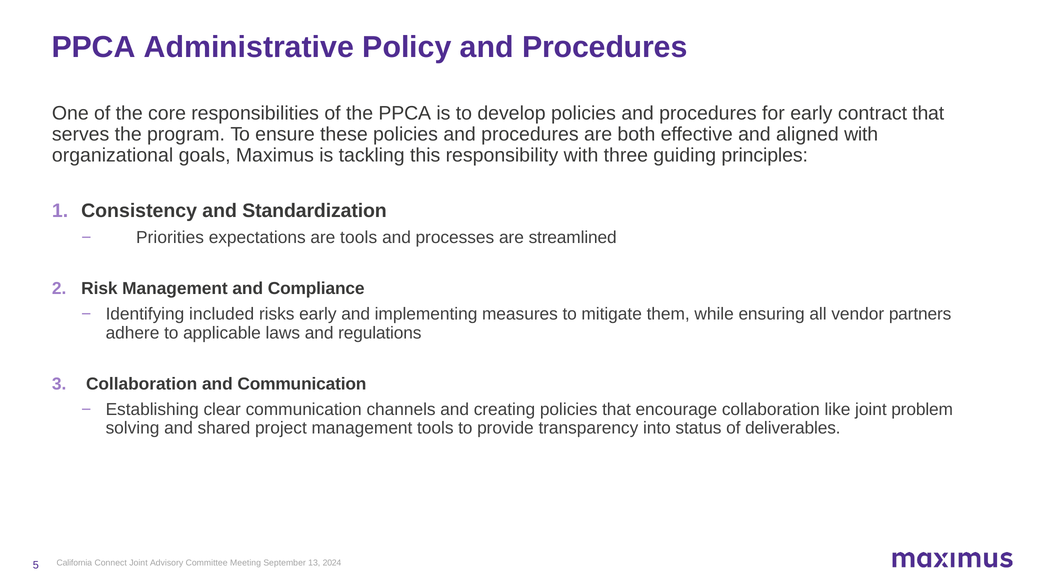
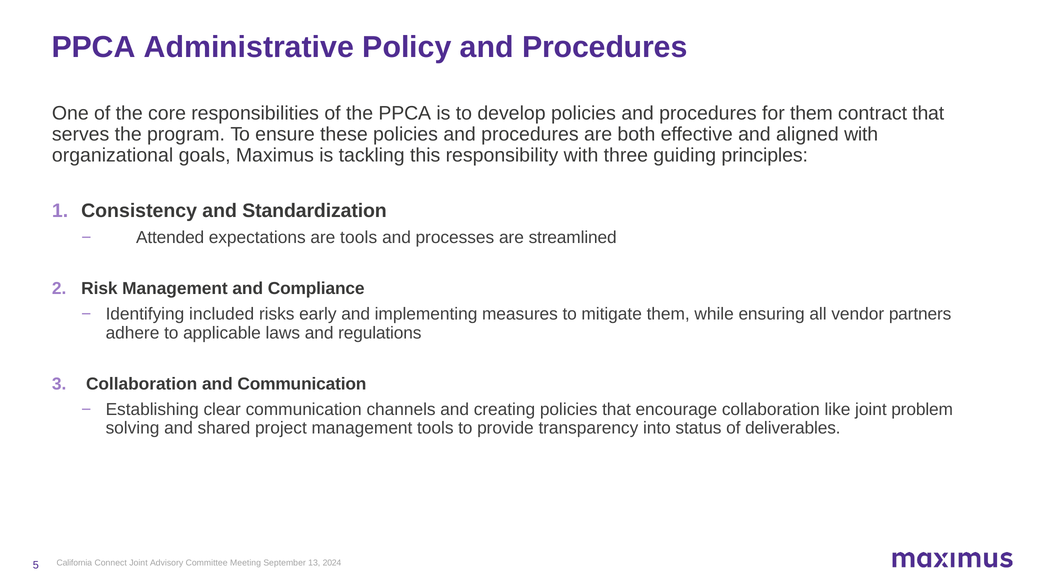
for early: early -> them (811, 113)
Priorities: Priorities -> Attended (170, 237)
